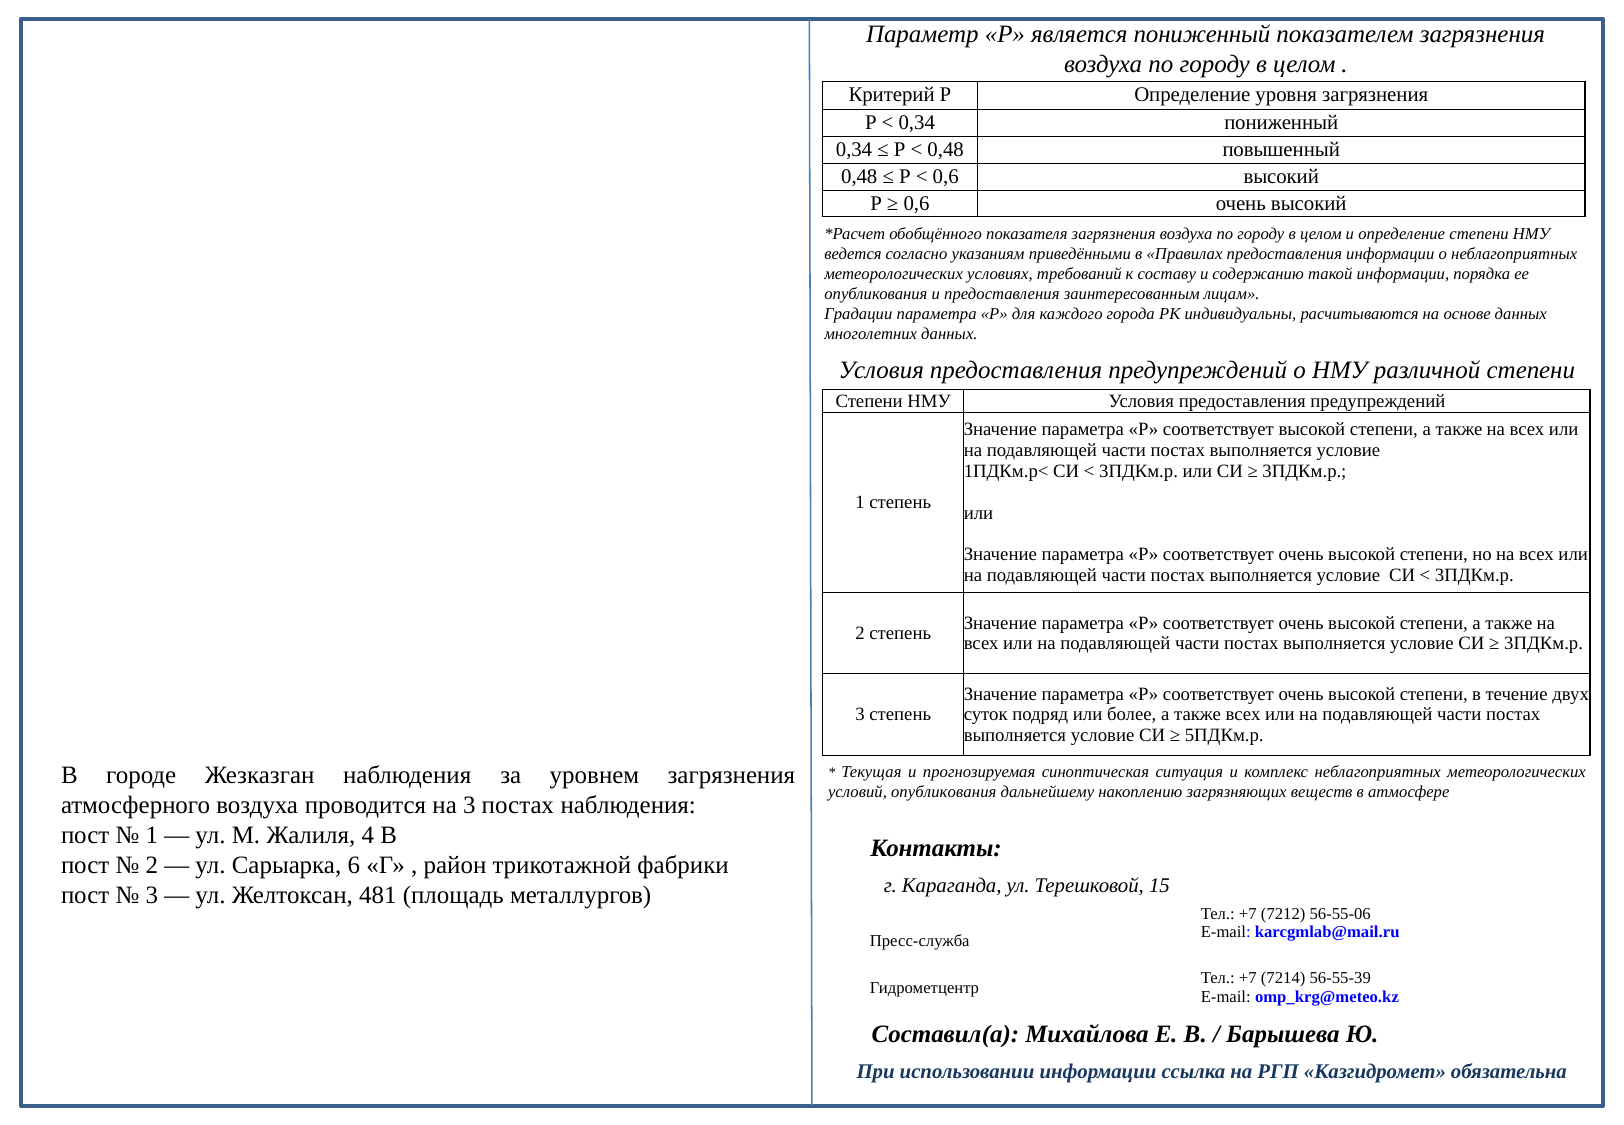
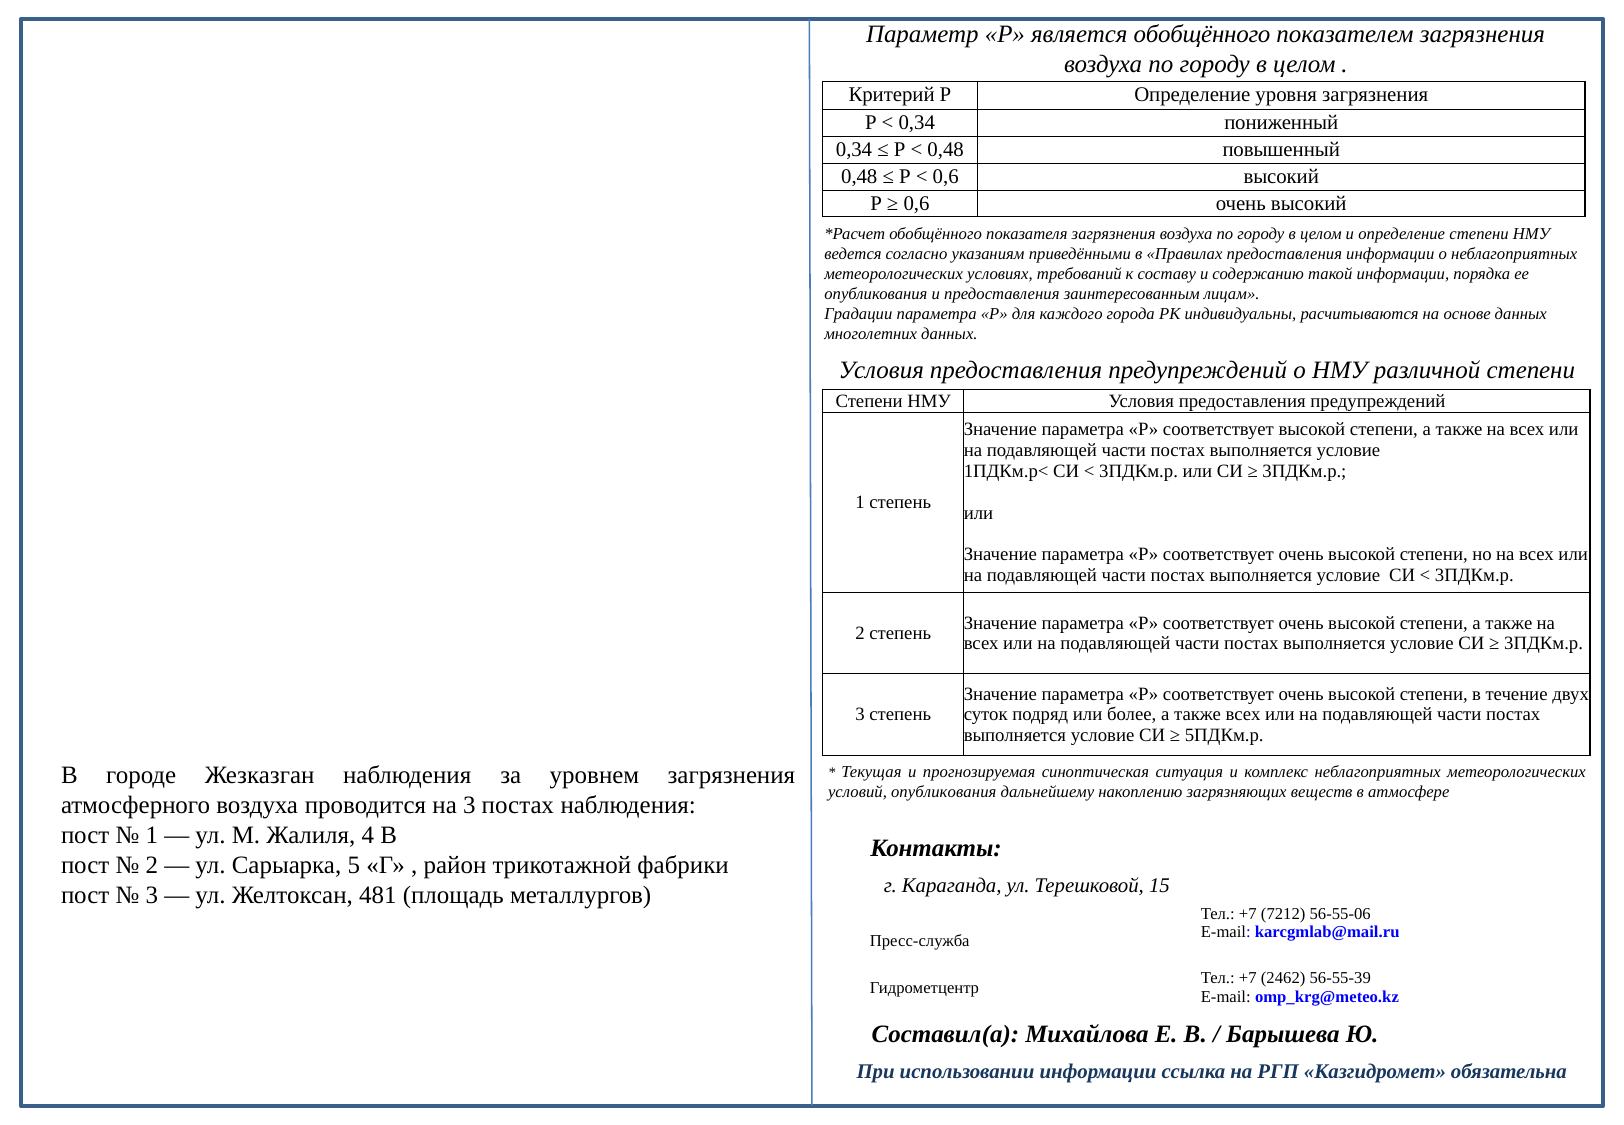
является пониженный: пониженный -> обобщённого (1202, 34)
6: 6 -> 5 (354, 865)
7214: 7214 -> 2462 (1283, 978)
